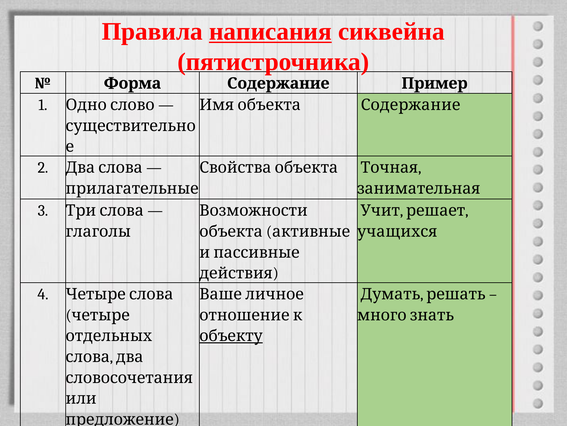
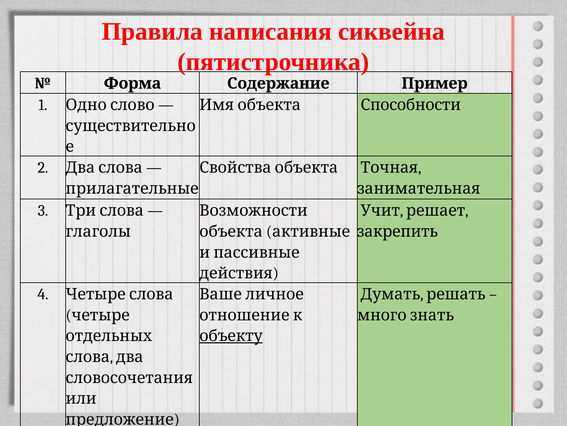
написания underline: present -> none (270, 31)
Содержание: Содержание -> Способности (411, 105)
учащихся: учащихся -> закрепить (397, 231)
